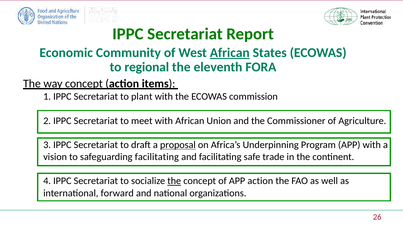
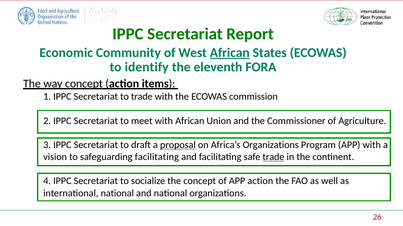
regional: regional -> identify (147, 67)
to plant: plant -> trade (142, 97)
Africa’s Underpinning: Underpinning -> Organizations (271, 145)
trade underline: none -> present (273, 157)
the underline: present -> none (174, 182)
international forward: forward -> national (117, 194)
